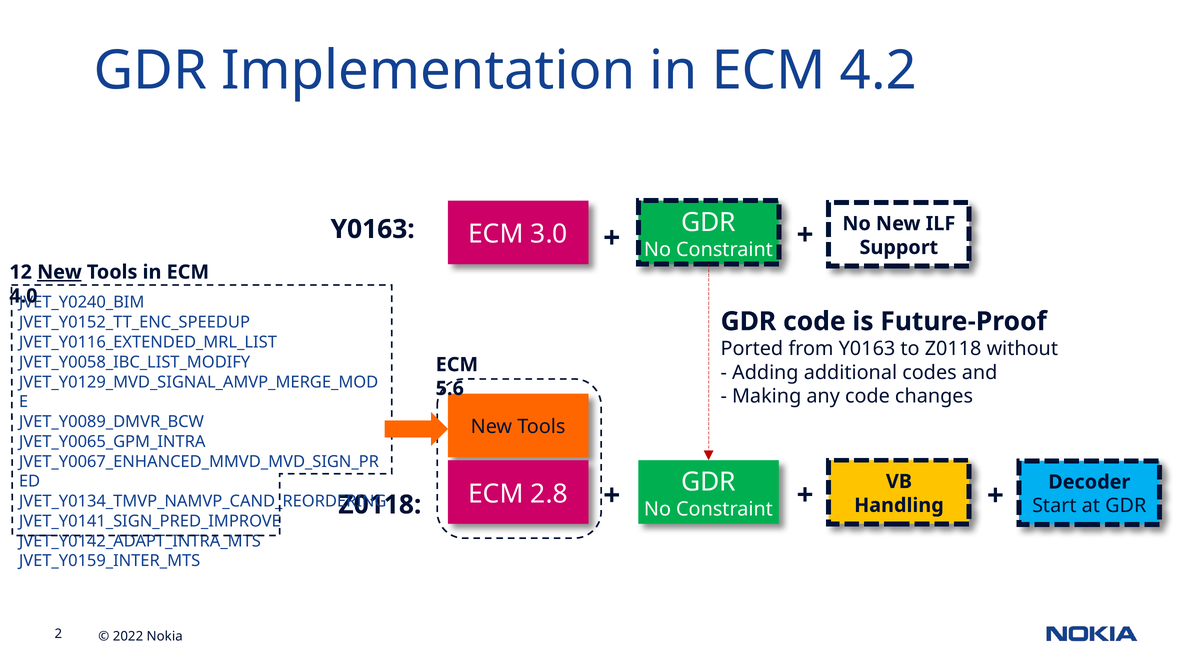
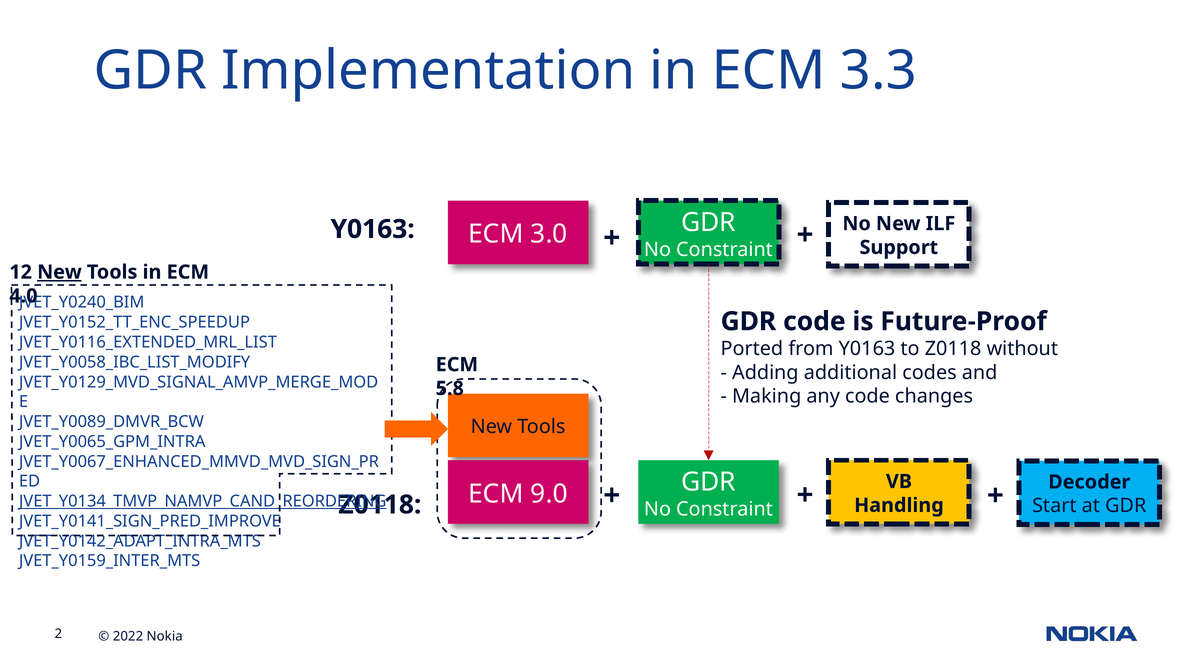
4.2: 4.2 -> 3.3 (878, 71)
5.6: 5.6 -> 5.8 (450, 388)
2.8: 2.8 -> 9.0 (549, 494)
JVET_Y0134_TMVP_NAMVP_CAND_REORDERING underline: none -> present (203, 501)
